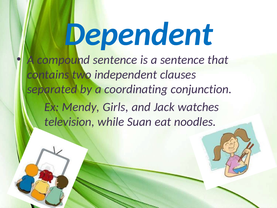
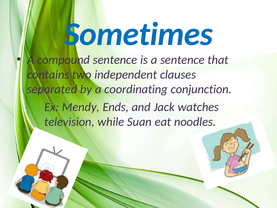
Dependent: Dependent -> Sometimes (139, 34)
Girls: Girls -> Ends (116, 107)
